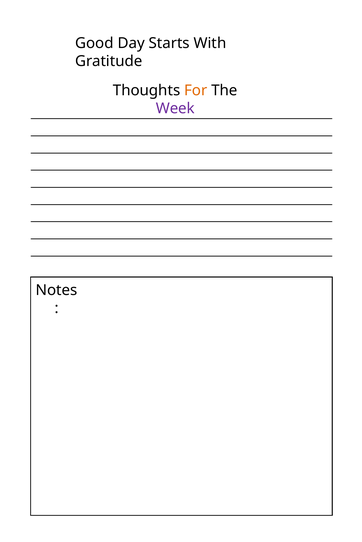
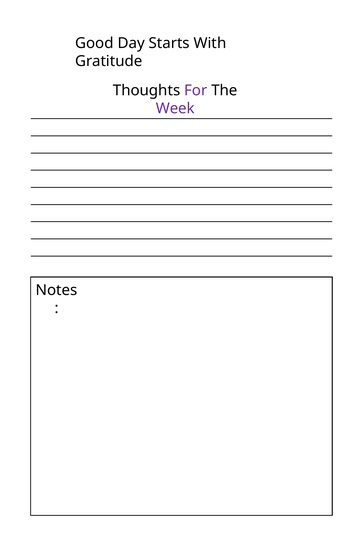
For colour: orange -> purple (196, 91)
